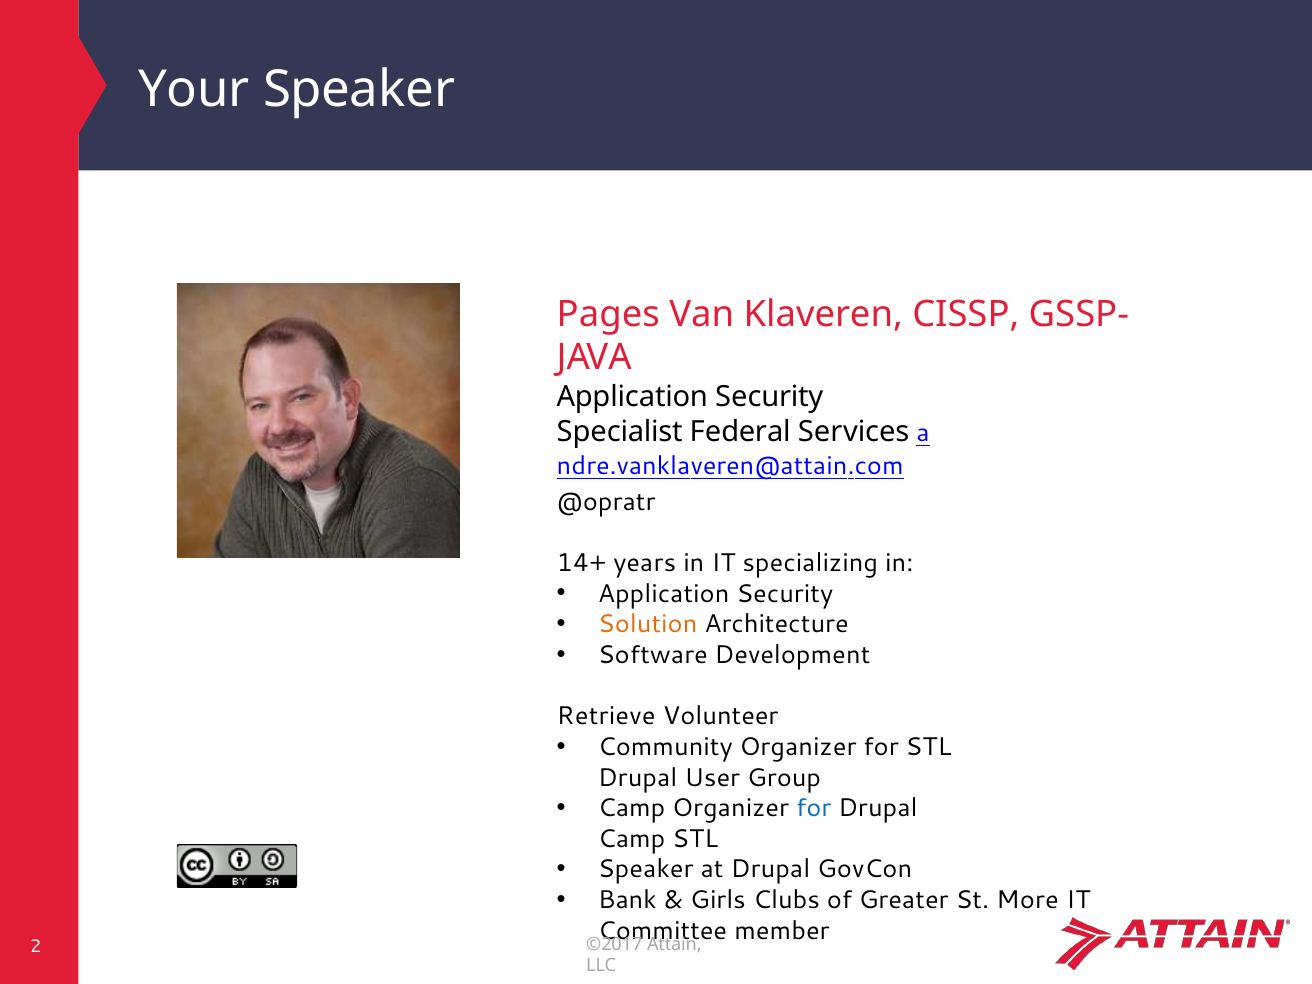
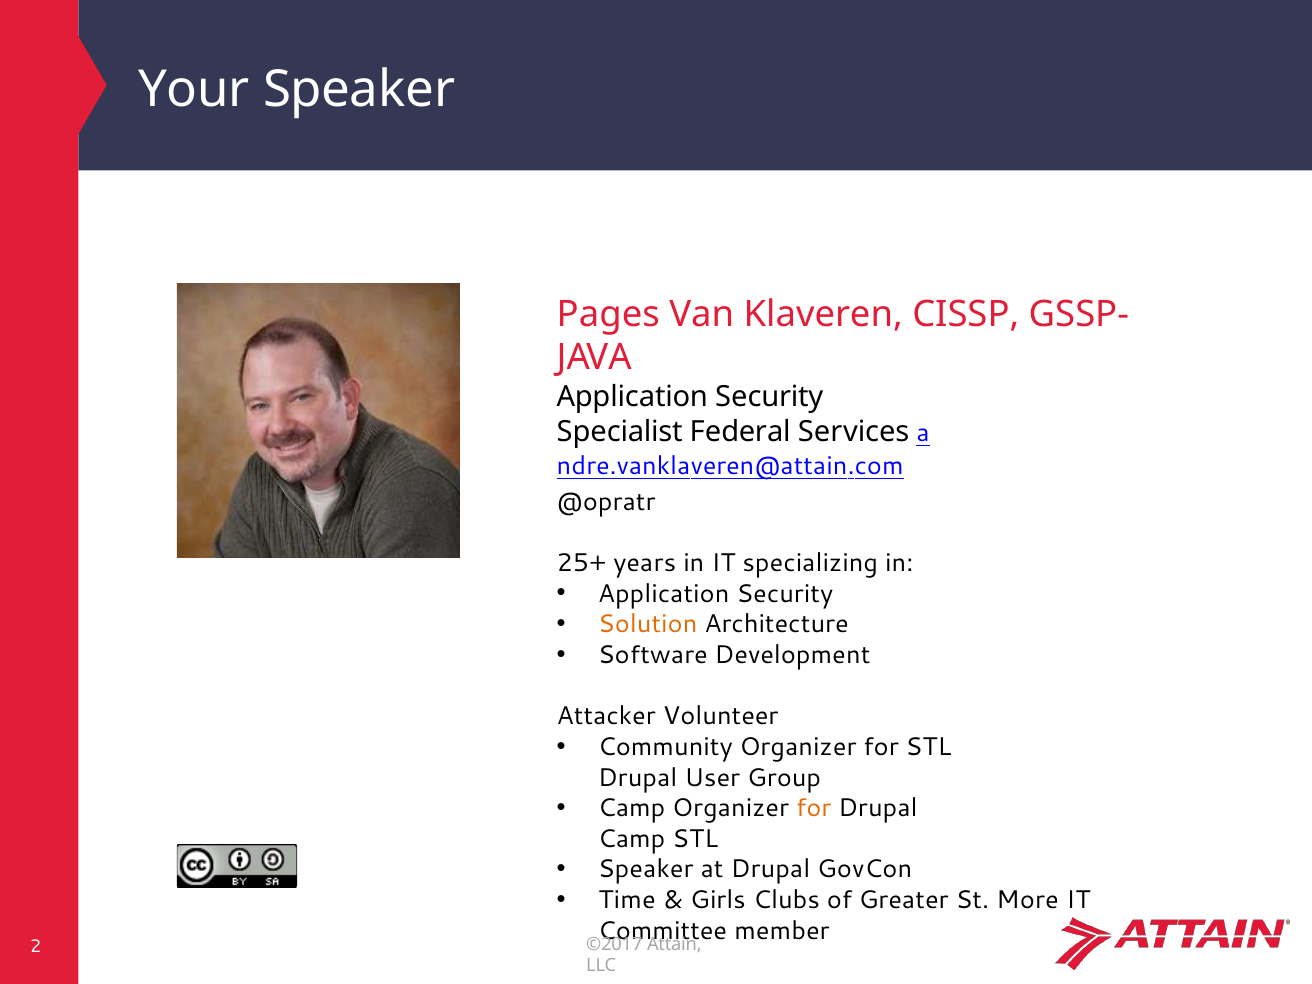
14+: 14+ -> 25+ (582, 563)
Retrieve: Retrieve -> Attacker (606, 716)
for colour: blue -> orange (814, 808)
Bank: Bank -> Time (627, 900)
